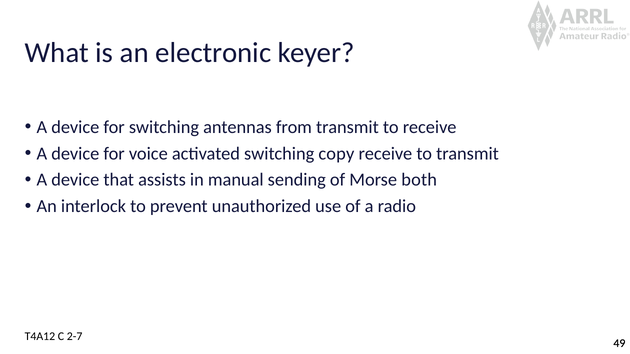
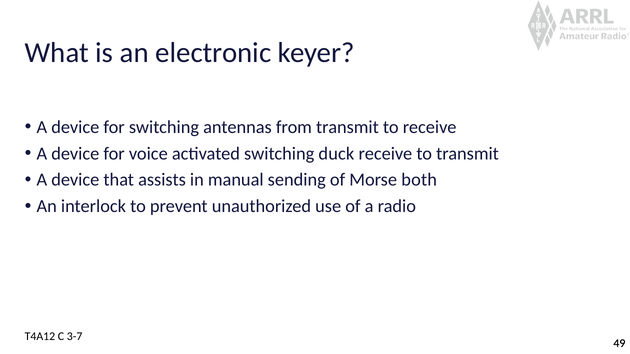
copy: copy -> duck (336, 154)
2-7: 2-7 -> 3-7 (75, 337)
